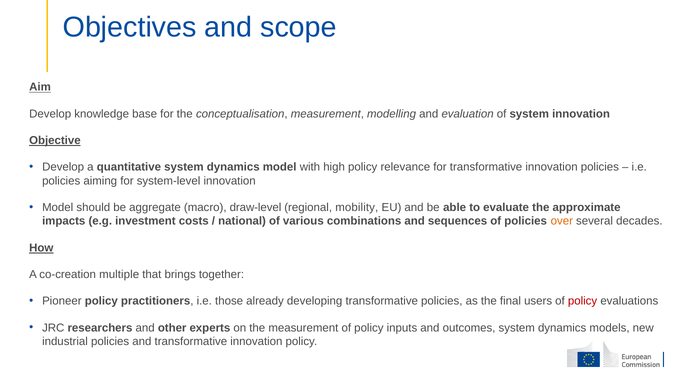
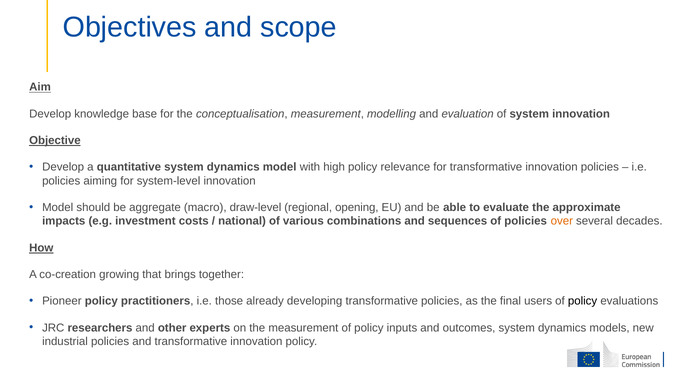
mobility: mobility -> opening (357, 208)
multiple: multiple -> growing (119, 275)
policy colour: red -> black (583, 302)
